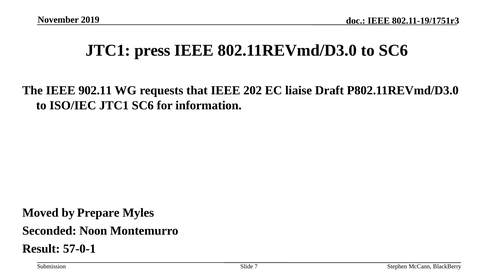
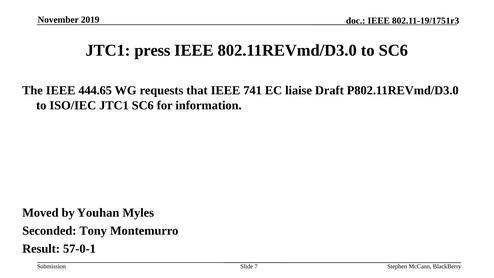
902.11: 902.11 -> 444.65 (95, 90)
202: 202 -> 741 (253, 90)
Prepare: Prepare -> Youhan (98, 213)
Noon: Noon -> Tony (93, 231)
